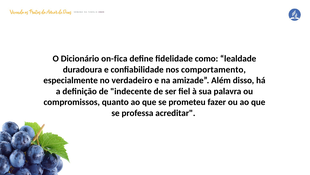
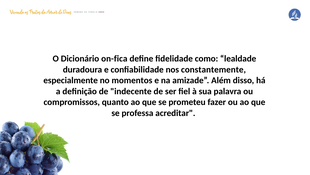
comportamento: comportamento -> constantemente (213, 69)
verdadeiro: verdadeiro -> momentos (132, 80)
